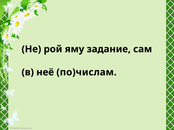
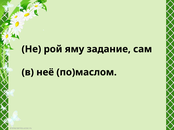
по)числам: по)числам -> по)маслом (87, 72)
